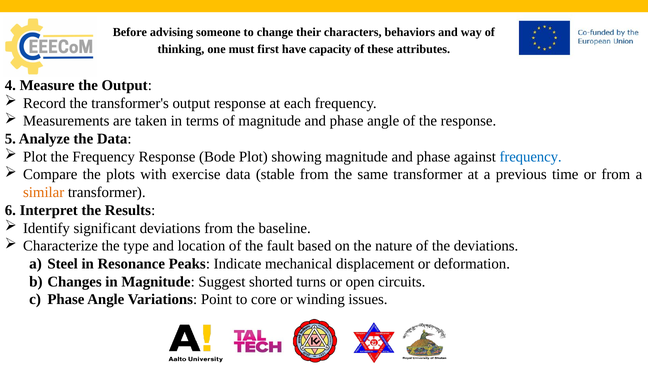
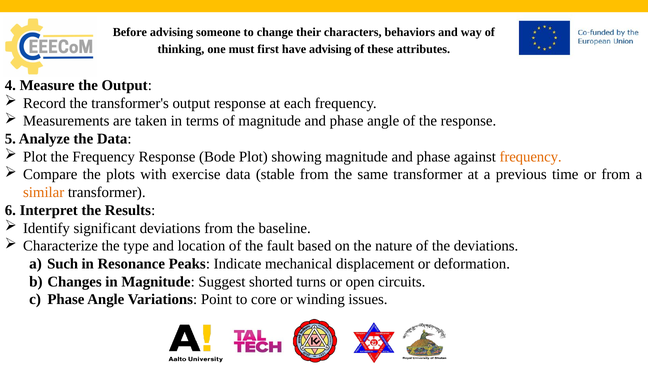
have capacity: capacity -> advising (330, 49)
frequency colour: blue -> orange (531, 157)
Steel: Steel -> Such (63, 263)
